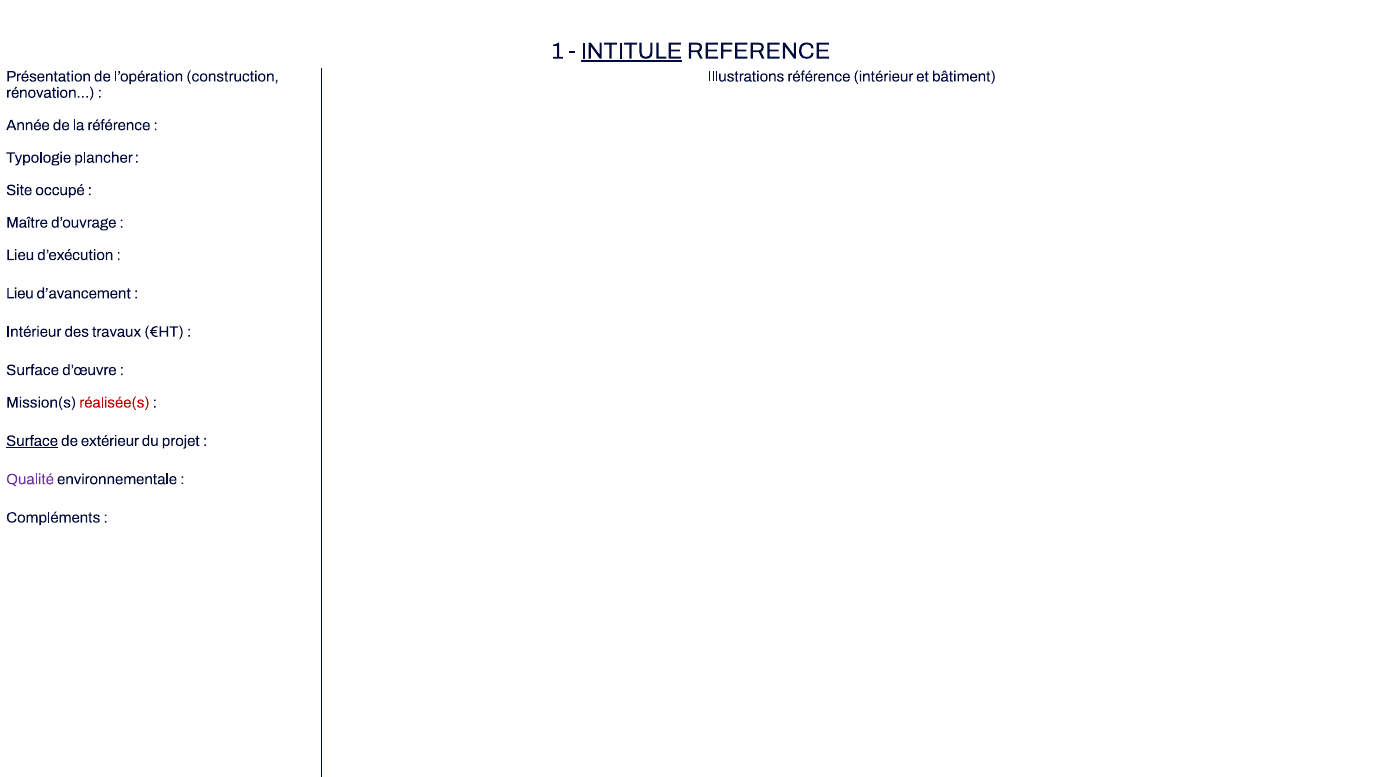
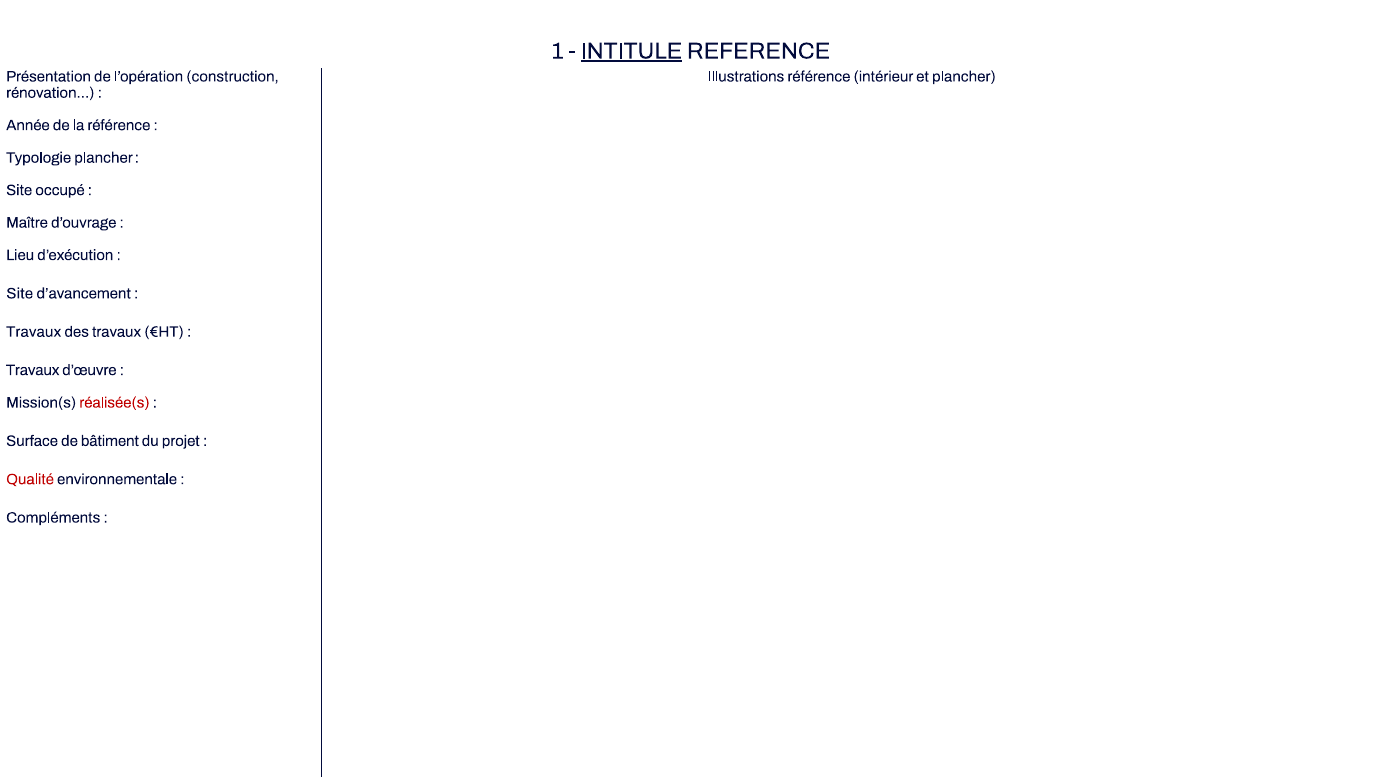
et bâtiment: bâtiment -> plancher (964, 77)
Lieu: Lieu -> Site (20, 294)
Intérieur: Intérieur -> Travaux (34, 332)
Surface: Surface -> Travaux (33, 370)
Surface underline: present -> none (32, 441)
extérieur: extérieur -> bâtiment (110, 441)
Qualité colour: purple -> red (30, 479)
